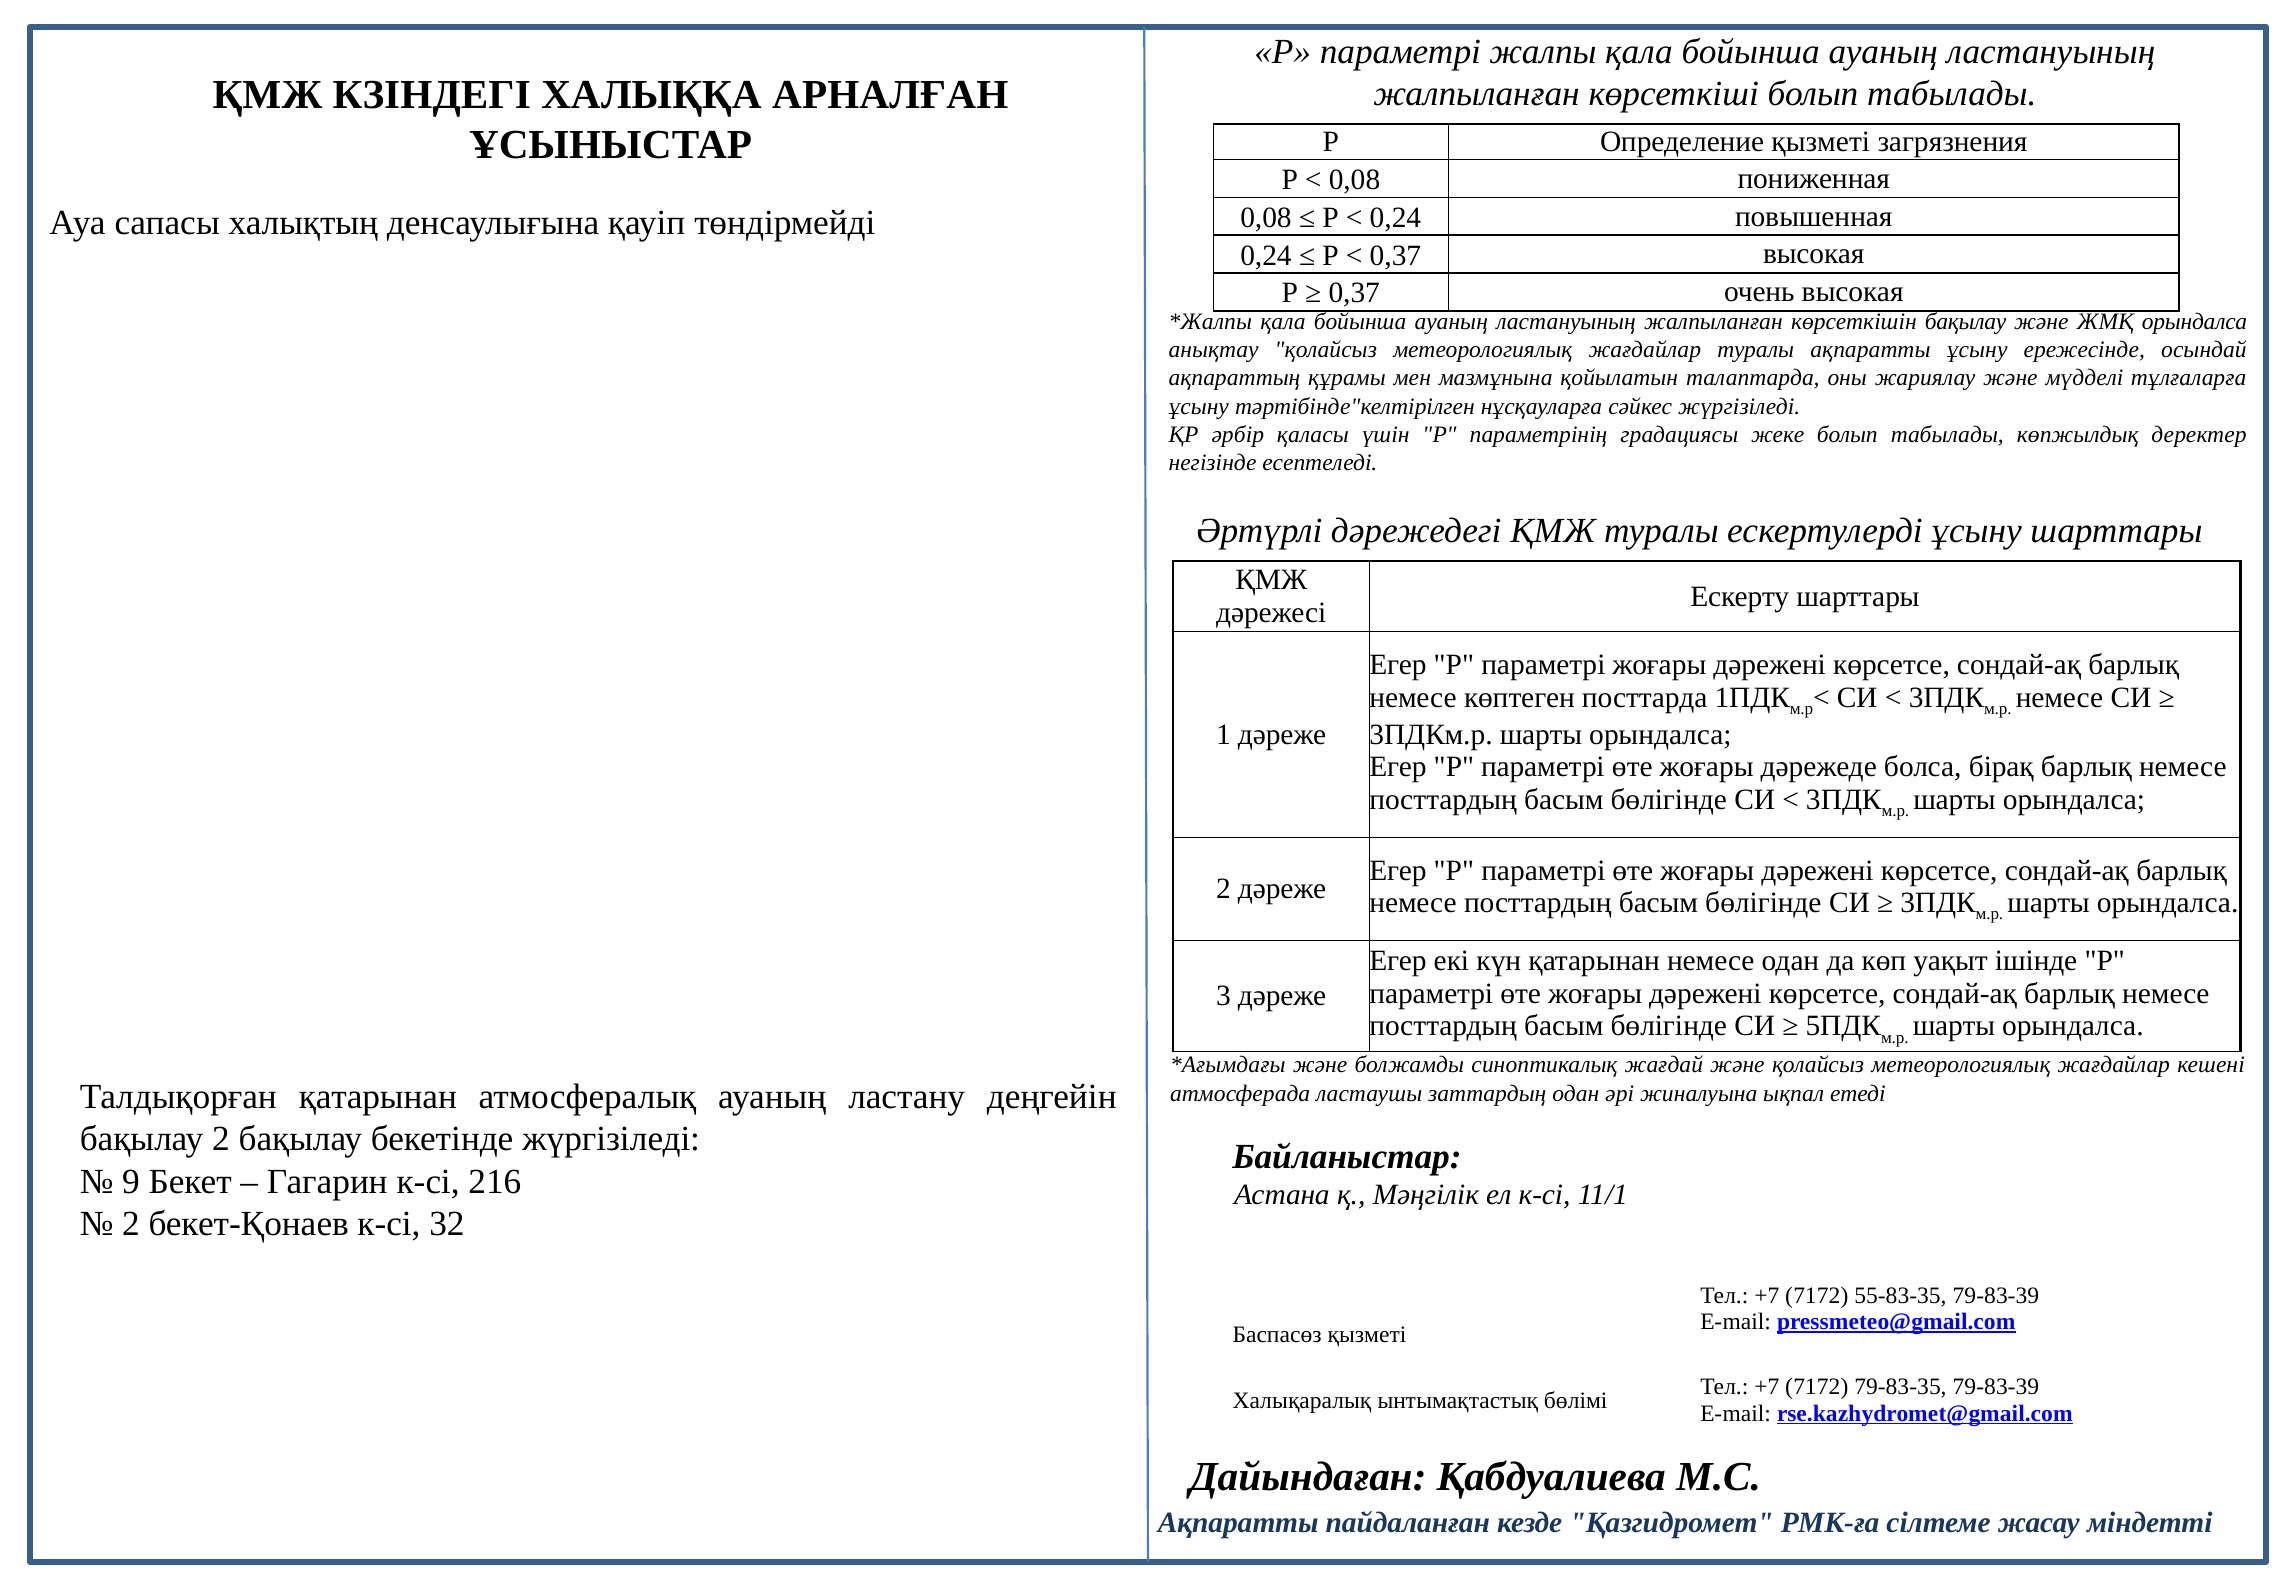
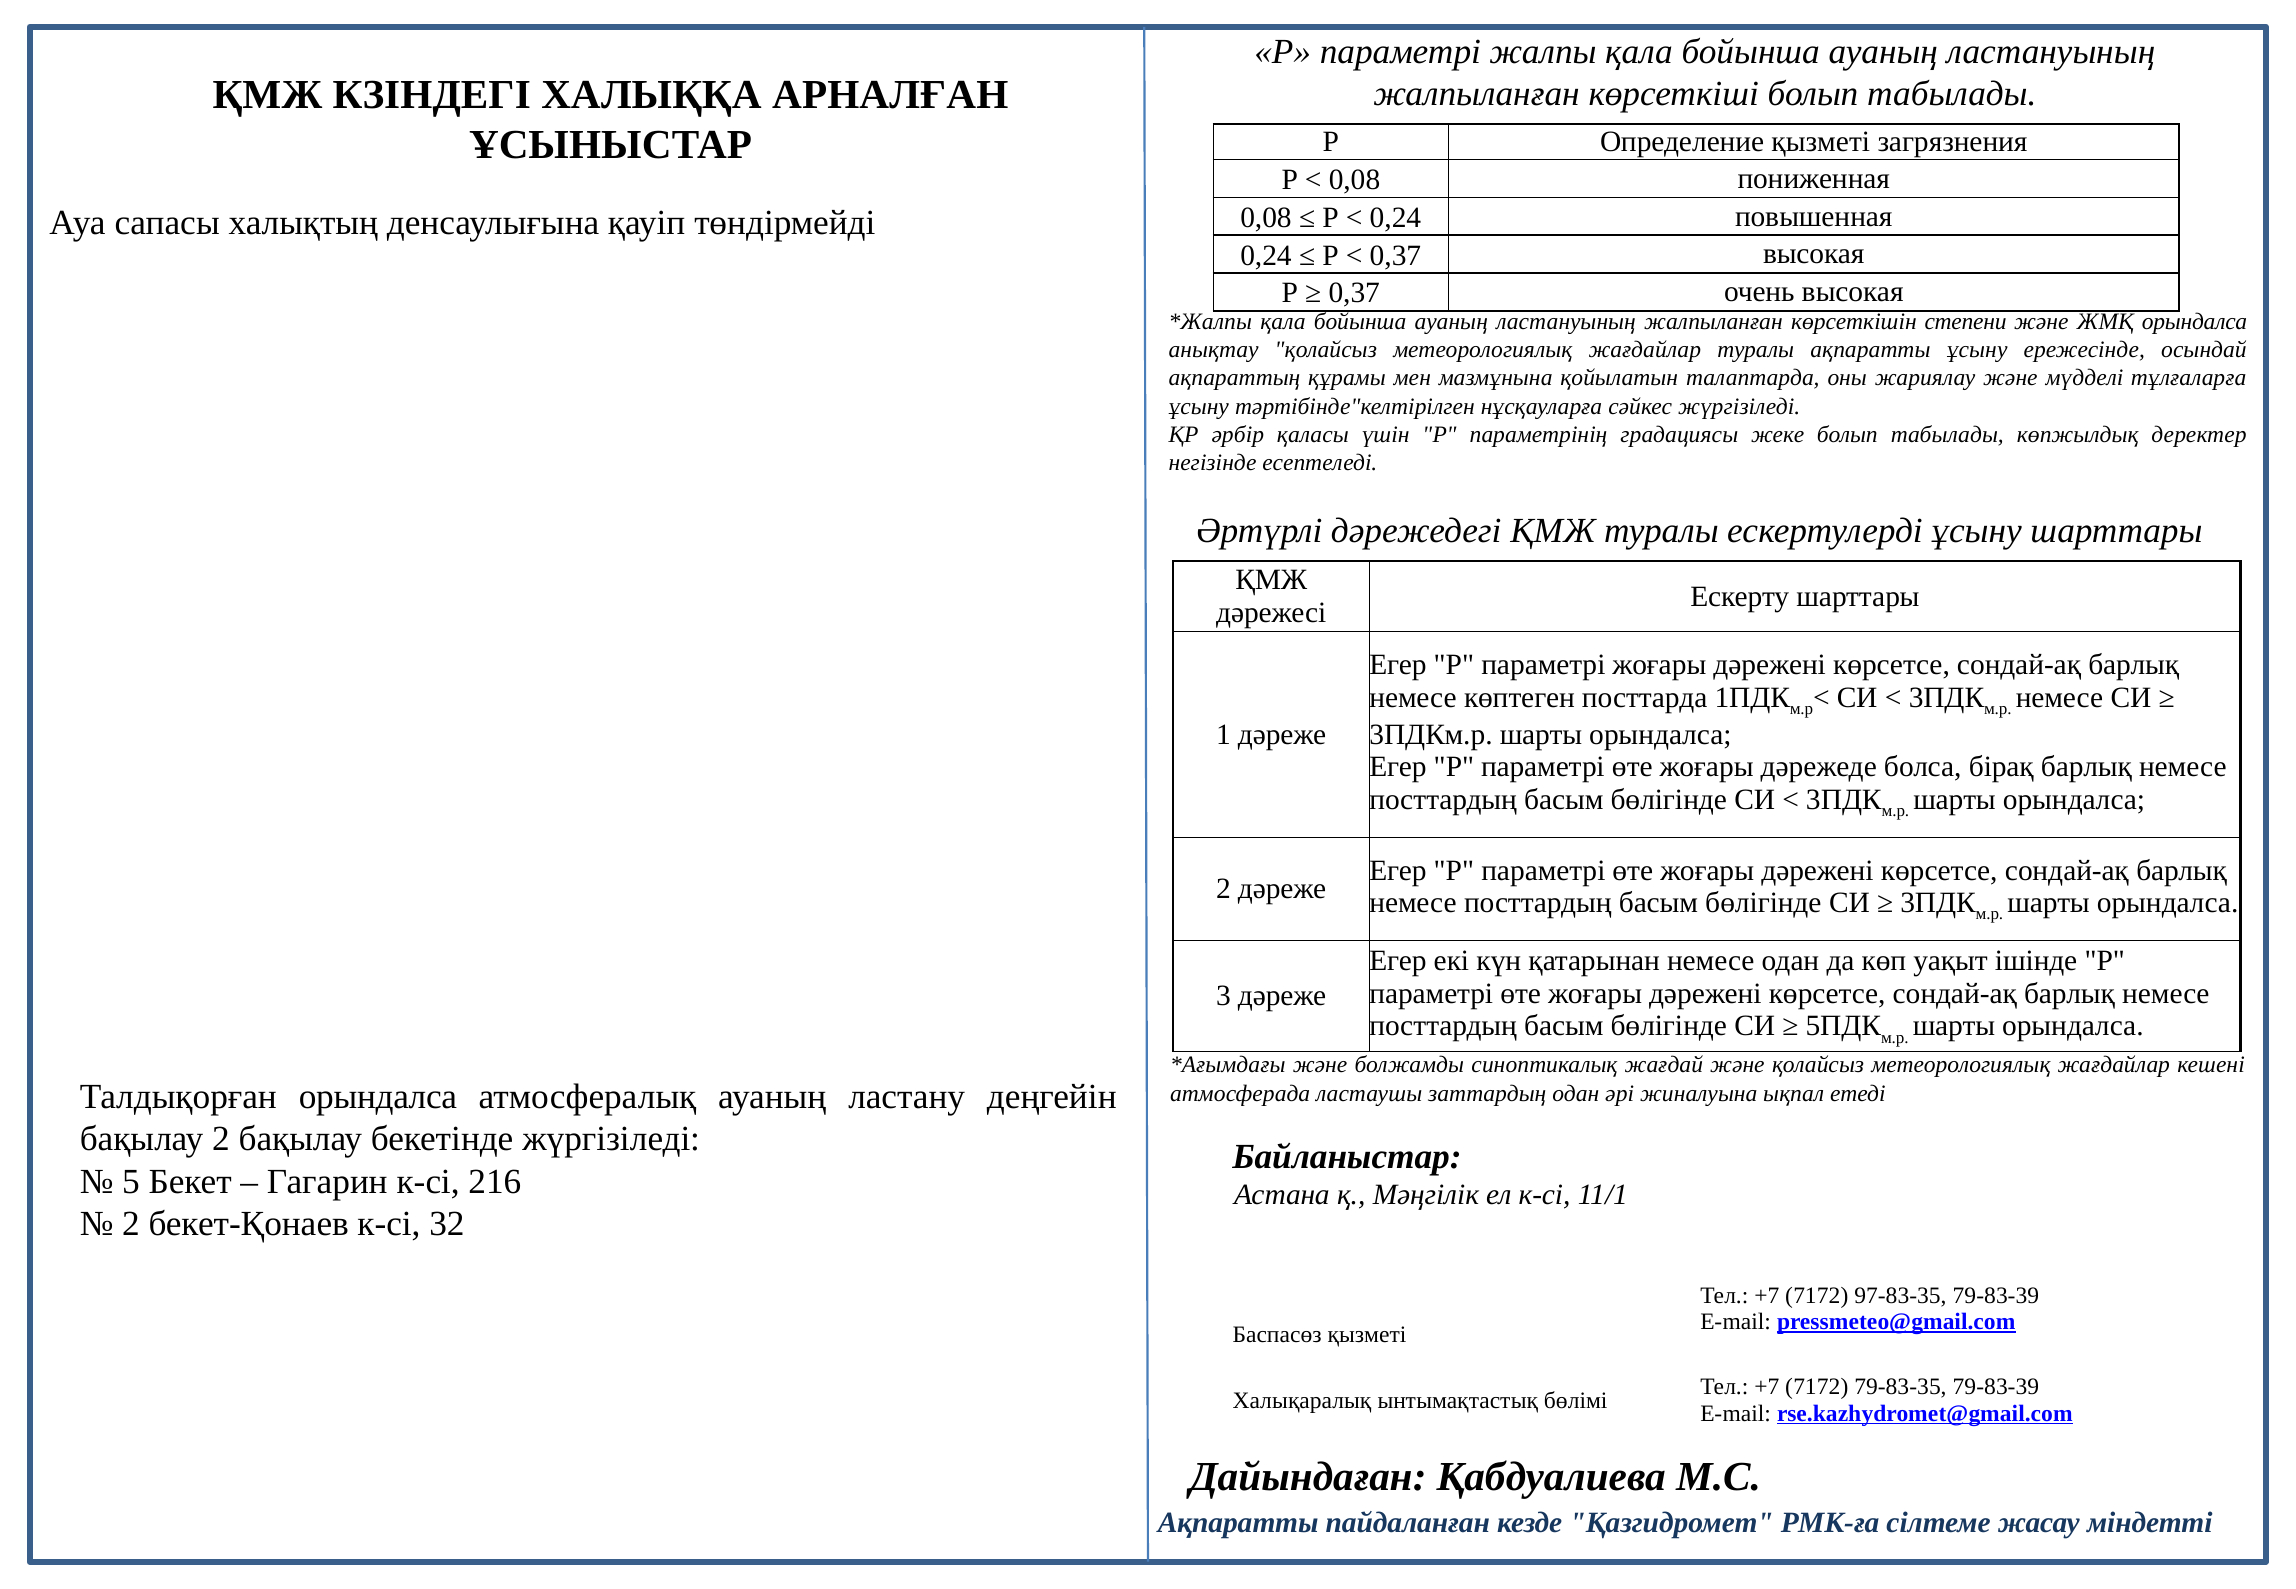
көрсеткішін бақылау: бақылау -> степени (1966, 322)
Талдықорған қатарынан: қатарынан -> орындалса (378, 1097)
9: 9 -> 5 (131, 1182)
55-83-35: 55-83-35 -> 97-83-35 (1900, 1296)
